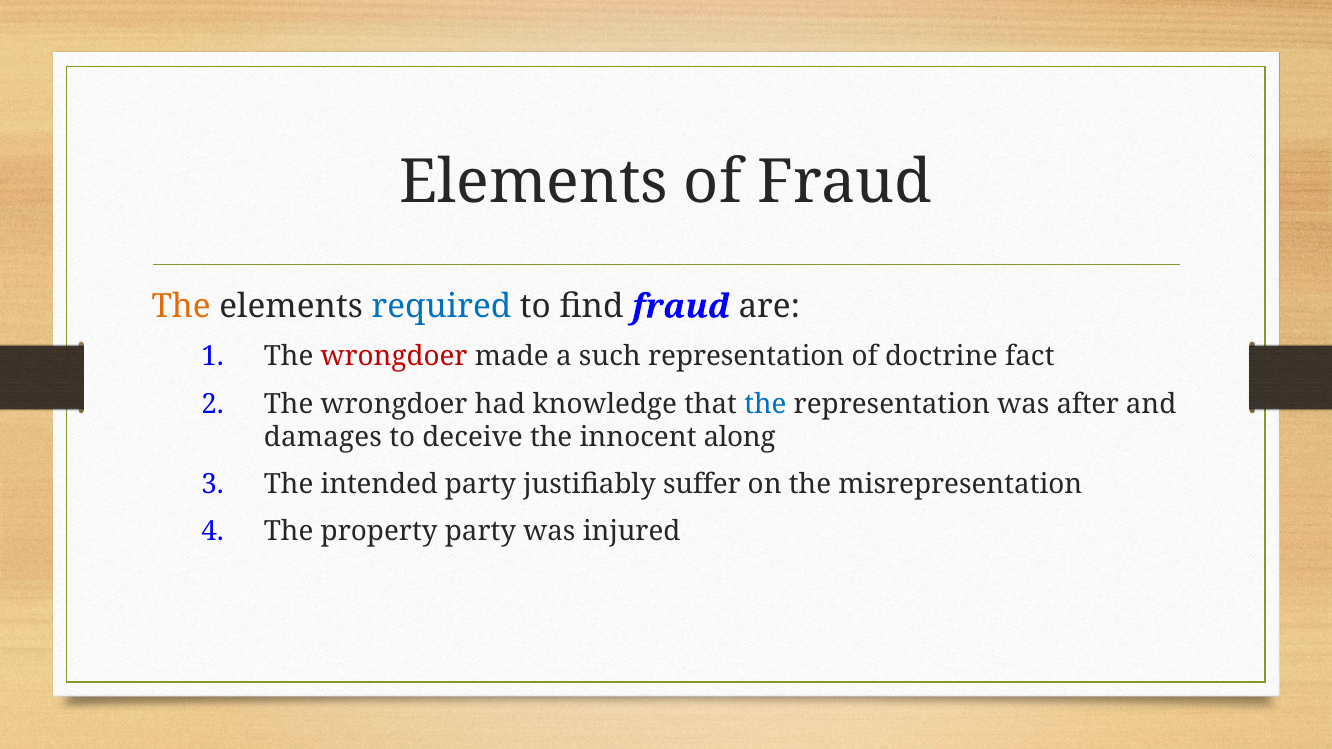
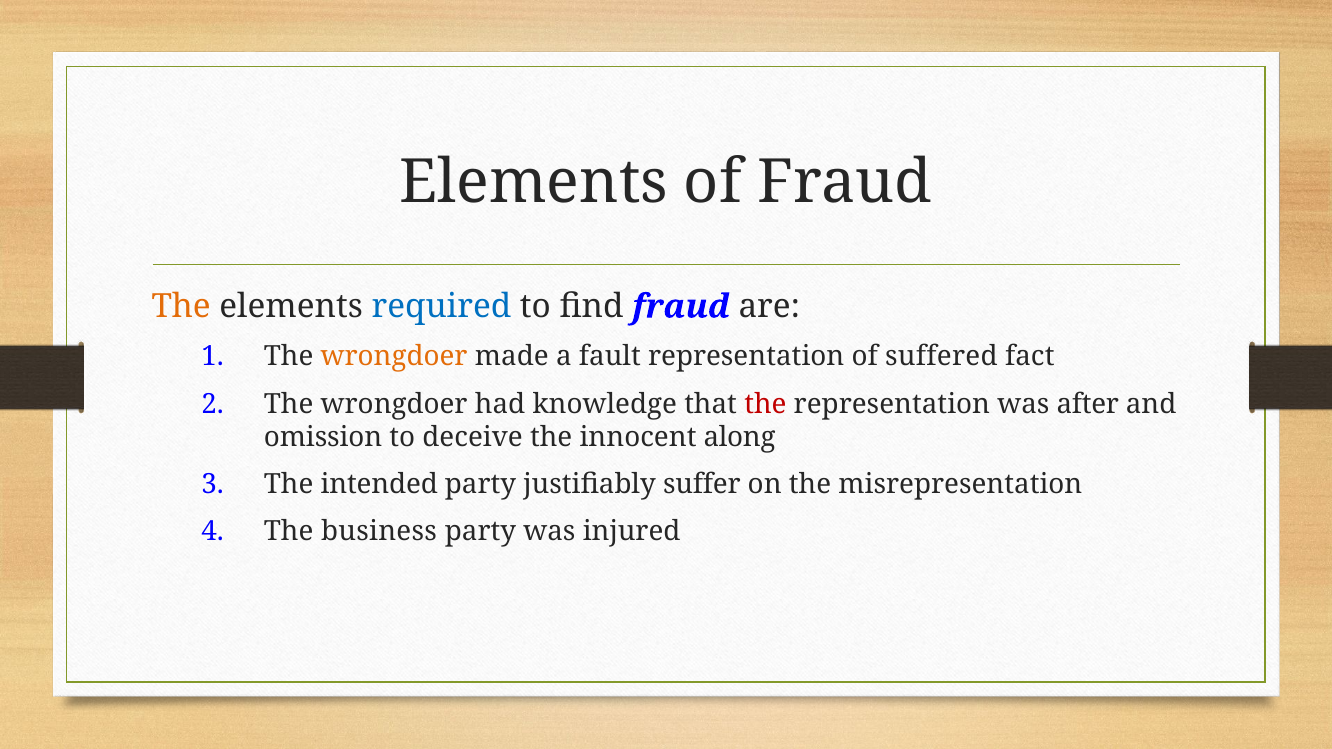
wrongdoer colour: red -> orange (394, 357)
such: such -> fault (610, 357)
doctrine: doctrine -> suffered (941, 357)
the colour: blue -> red (765, 404)
damages: damages -> omission (323, 437)
property: property -> business (379, 532)
